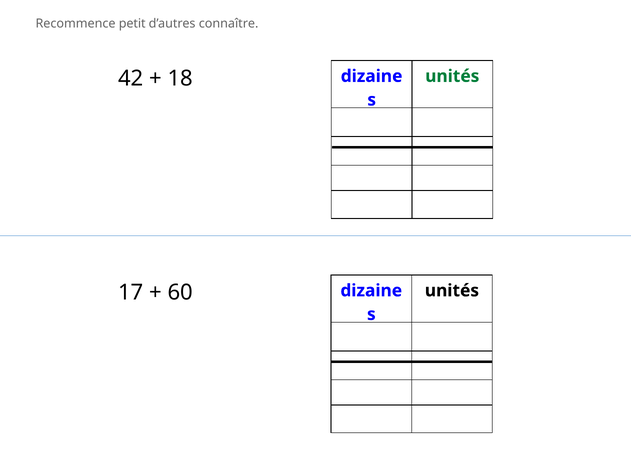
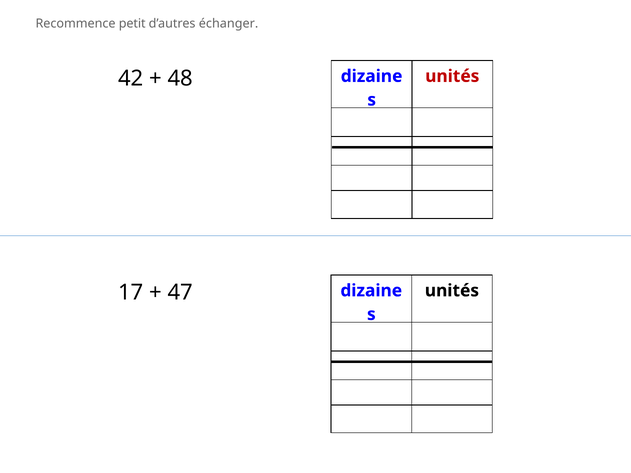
connaître: connaître -> échanger (229, 24)
18: 18 -> 48 (180, 78)
unités colour: green -> red (452, 76)
60: 60 -> 47 (180, 293)
